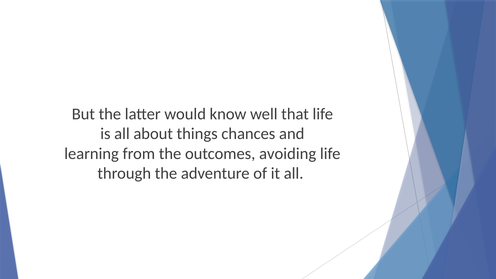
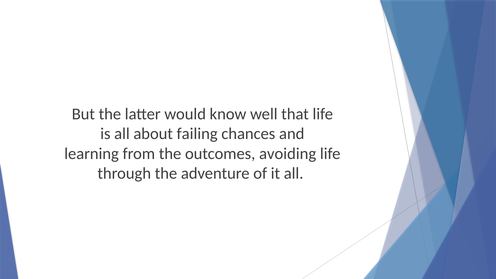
things: things -> failing (197, 134)
